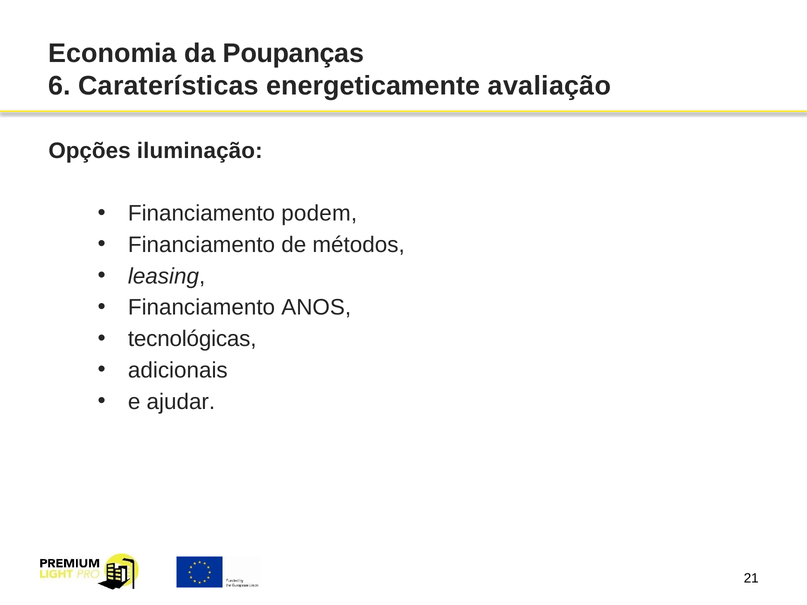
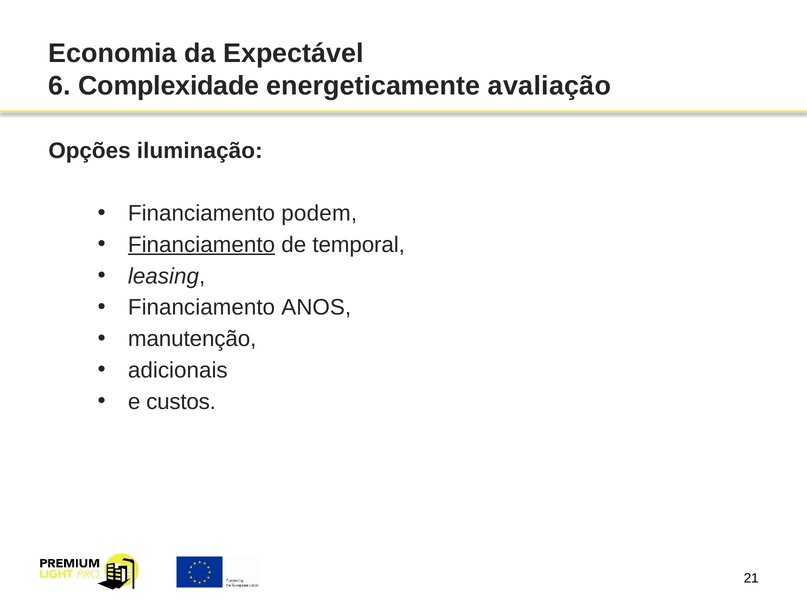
Poupanças: Poupanças -> Expectável (293, 53)
Caraterísticas: Caraterísticas -> Complexidade (169, 86)
Financiamento underline: none -> present (202, 245)
métodos: métodos -> temporal (359, 245)
tecnológicas: tecnológicas -> manutenção (192, 339)
ajudar: ajudar -> custos (181, 402)
